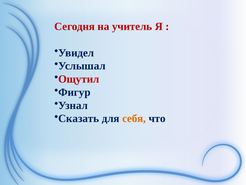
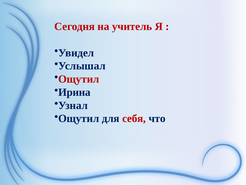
Фигур: Фигур -> Ирина (74, 92)
Сказать: Сказать -> Ощутил (79, 118)
себя colour: orange -> red (134, 118)
